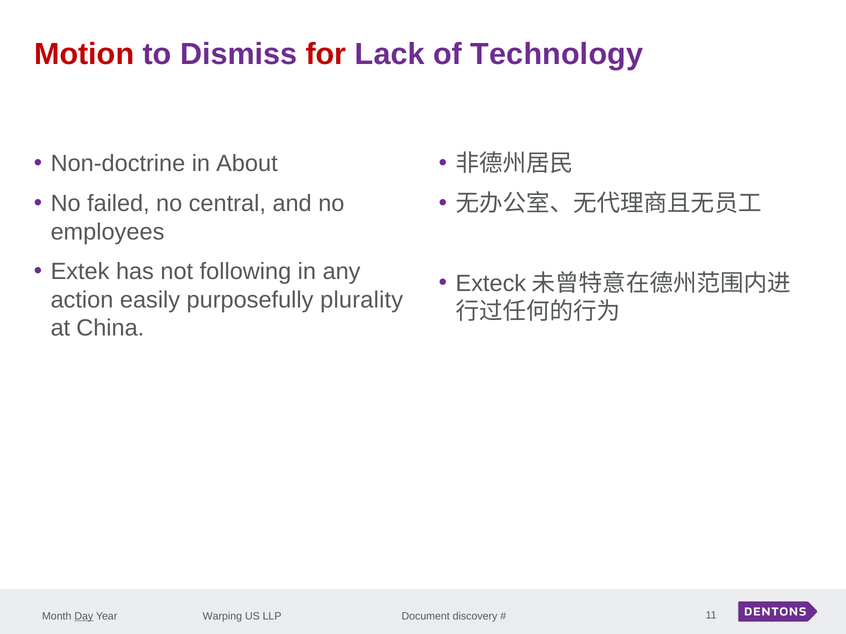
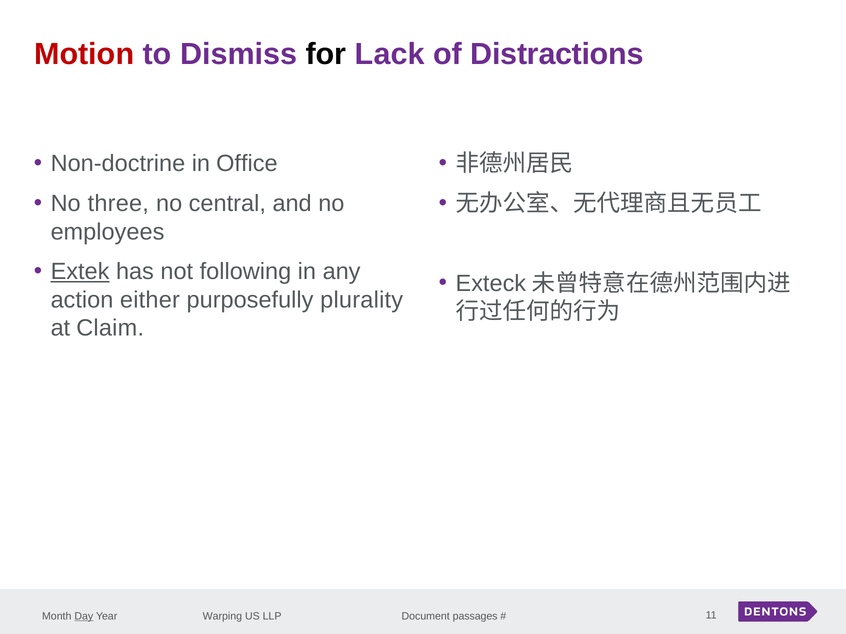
for colour: red -> black (326, 54)
Technology: Technology -> Distractions (557, 54)
About: About -> Office (247, 164)
failed: failed -> three (118, 204)
Extek underline: none -> present (80, 272)
easily: easily -> either (150, 300)
China: China -> Claim (110, 328)
discovery: discovery -> passages (475, 617)
